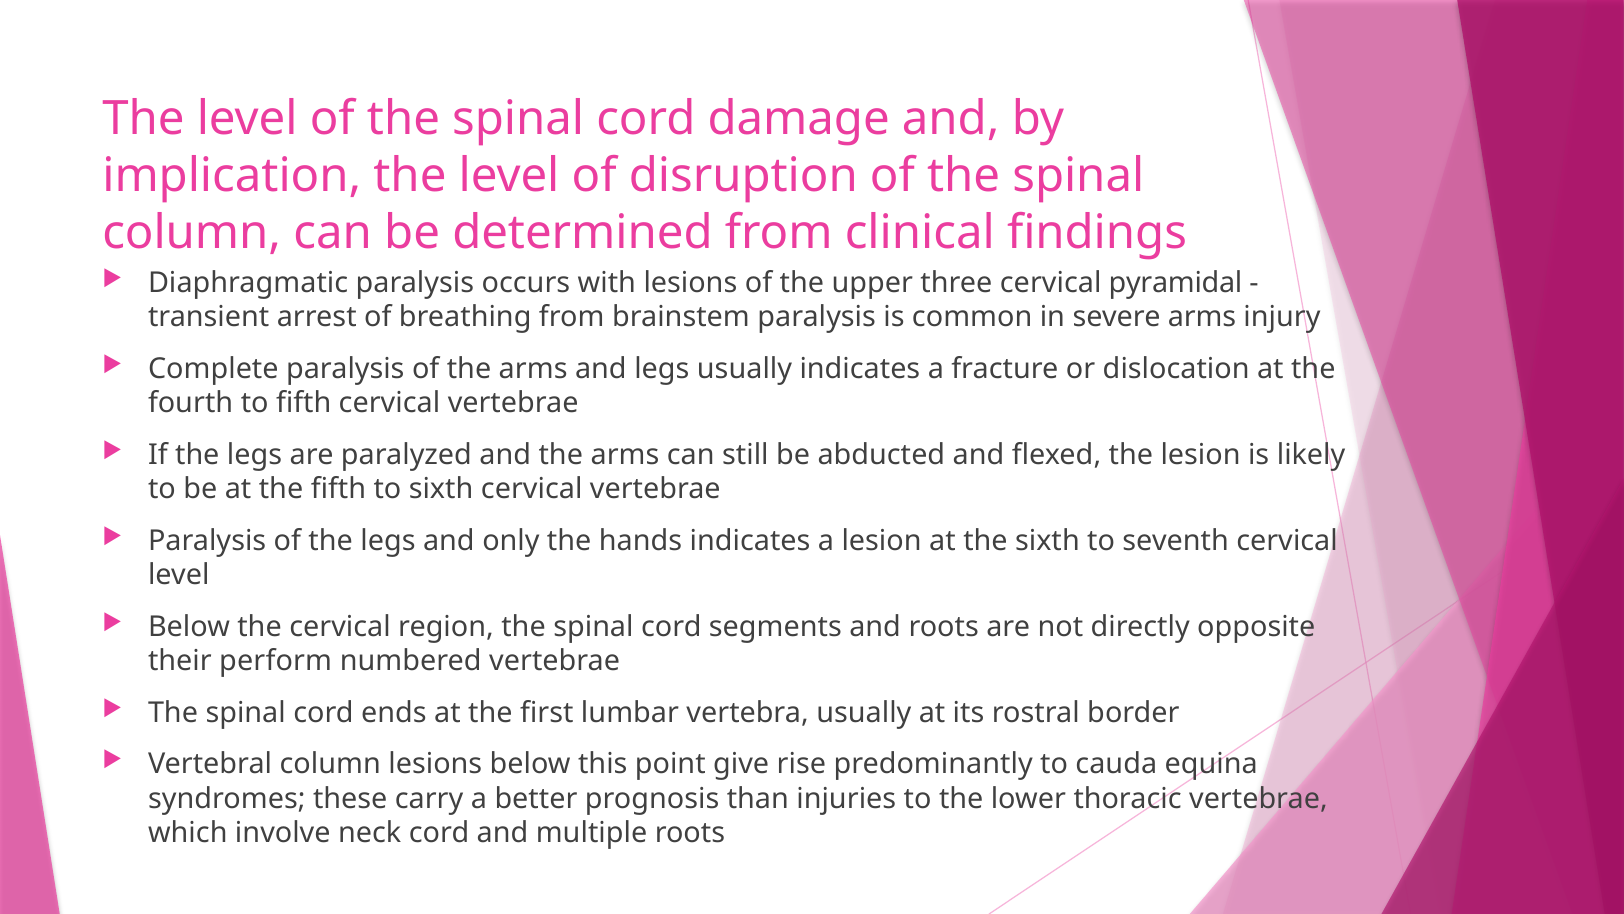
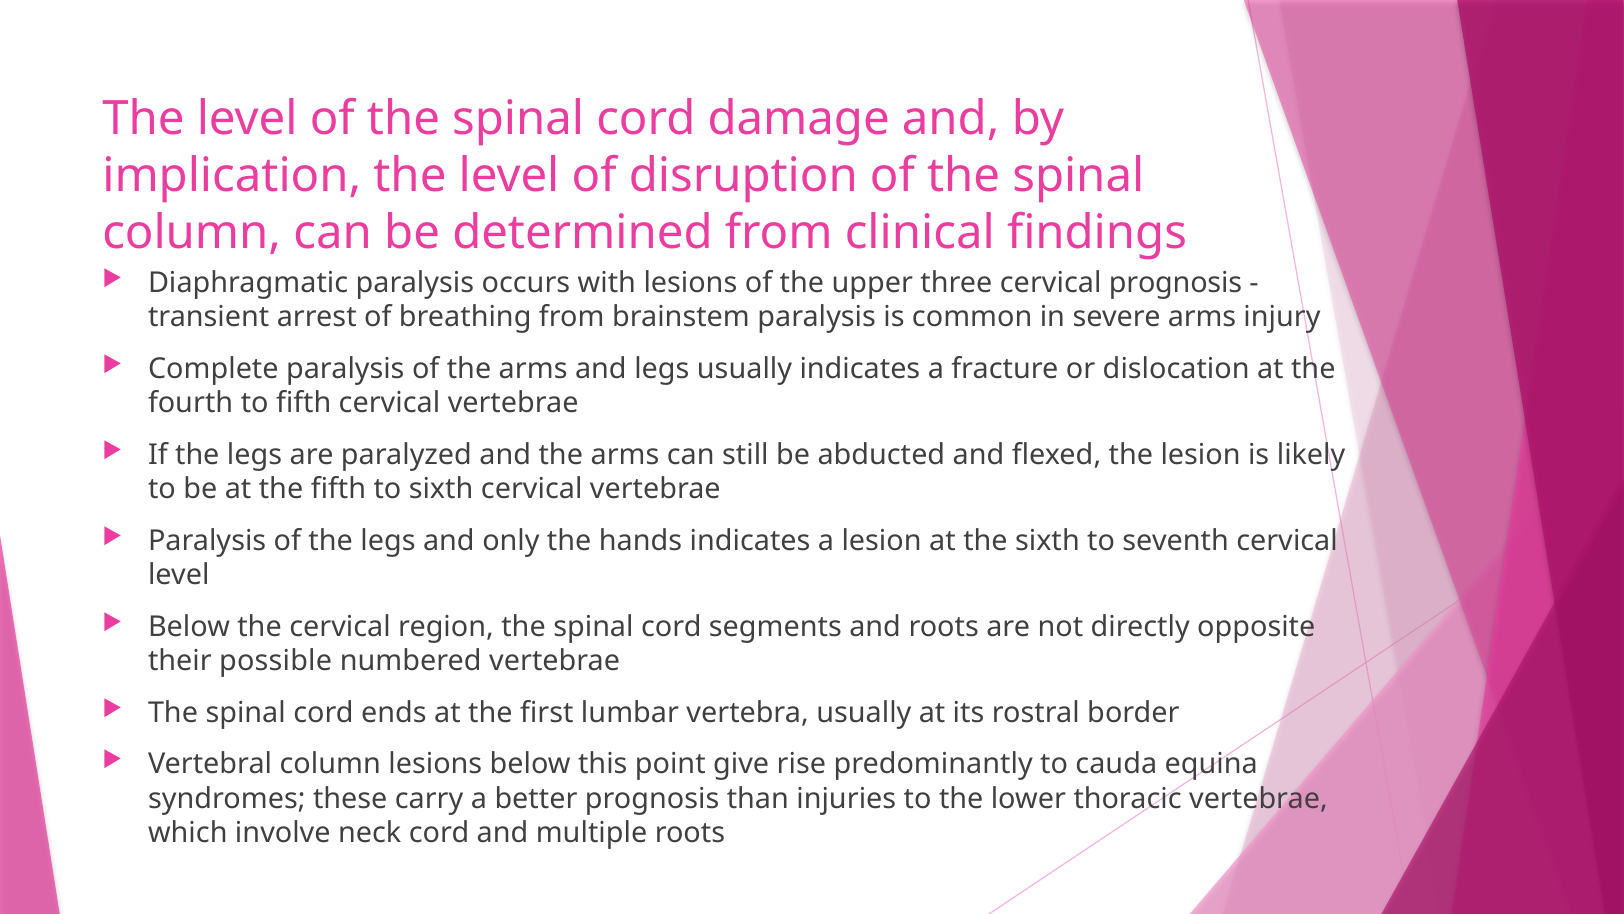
cervical pyramidal: pyramidal -> prognosis (1175, 282)
perform: perform -> possible (276, 661)
